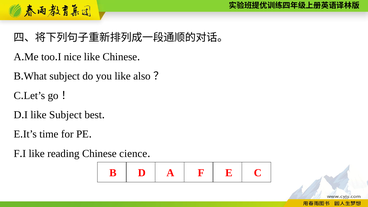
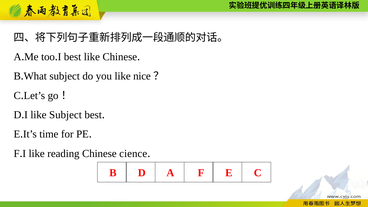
nice: nice -> best (73, 57)
also: also -> nice (142, 76)
